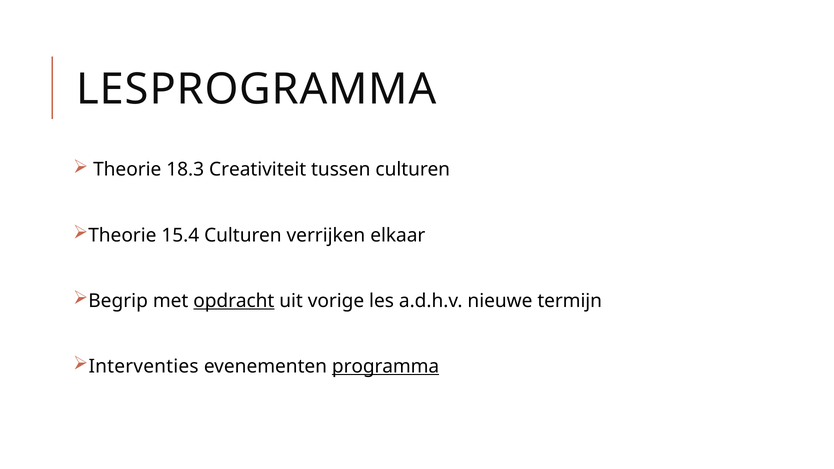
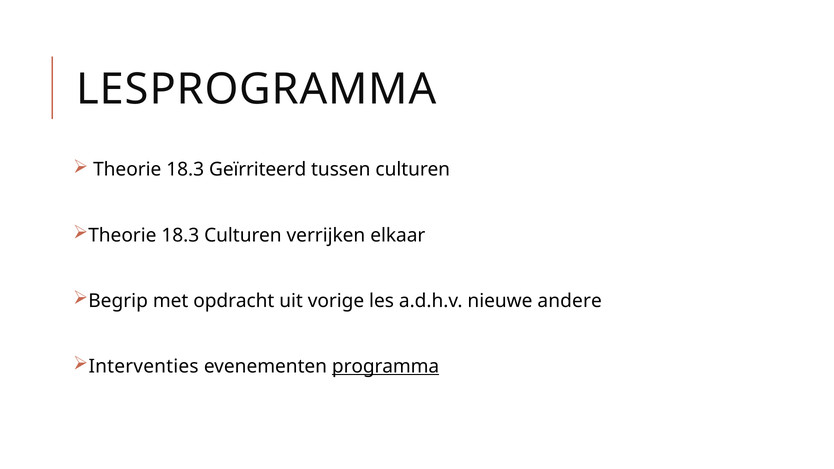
Creativiteit: Creativiteit -> Geïrriteerd (258, 170)
15.4: 15.4 -> 18.3 (180, 235)
opdracht underline: present -> none (234, 301)
termijn: termijn -> andere (570, 301)
